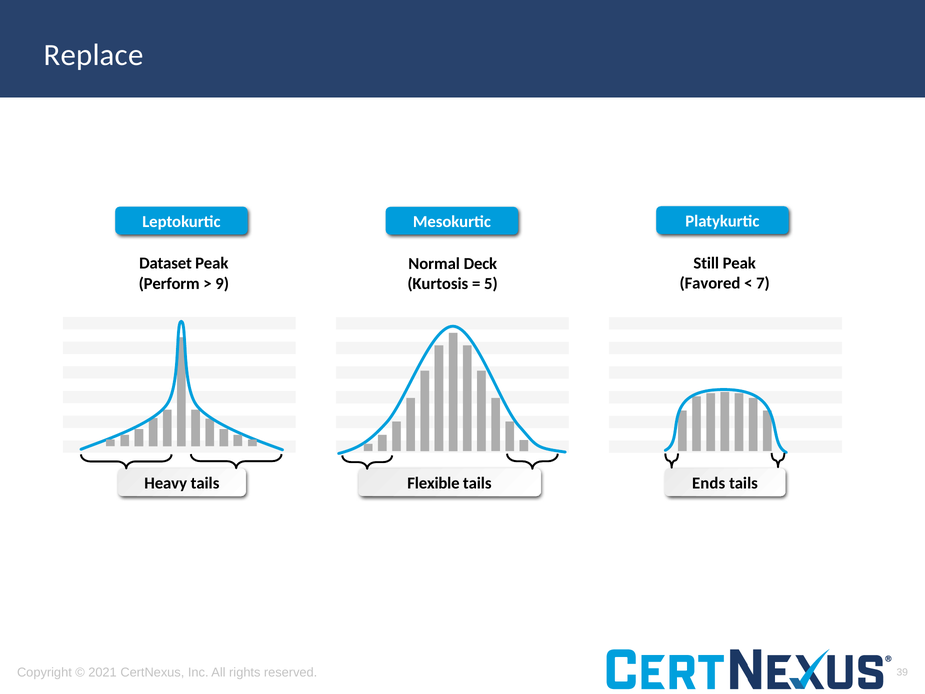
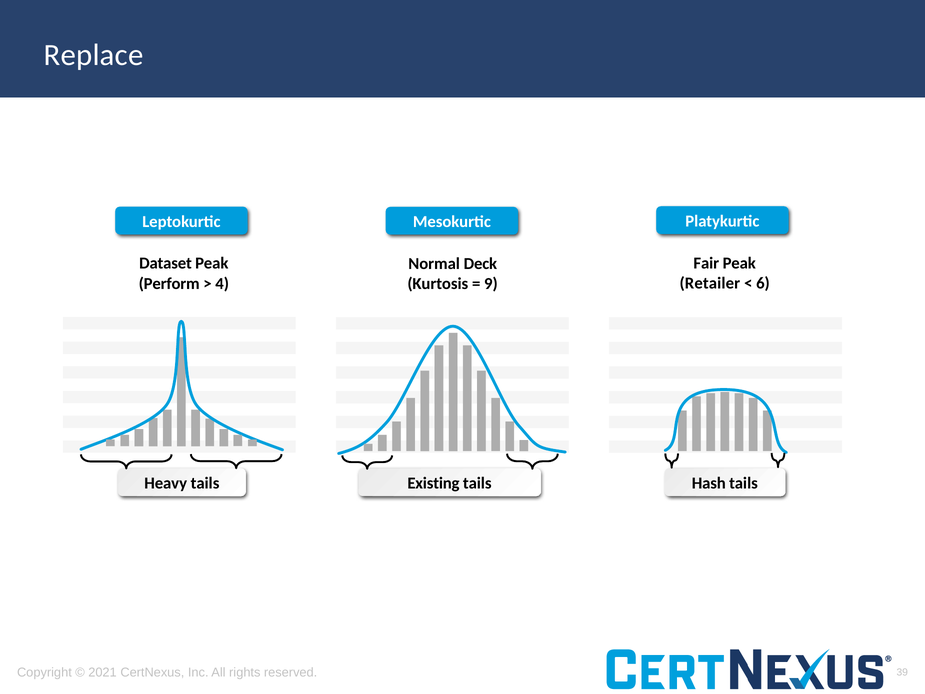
Still: Still -> Fair (706, 263)
Favored: Favored -> Retailer (710, 283)
7: 7 -> 6 (763, 283)
9: 9 -> 4 (222, 283)
5: 5 -> 9 (491, 284)
Flexible: Flexible -> Existing (433, 483)
Ends: Ends -> Hash (709, 483)
